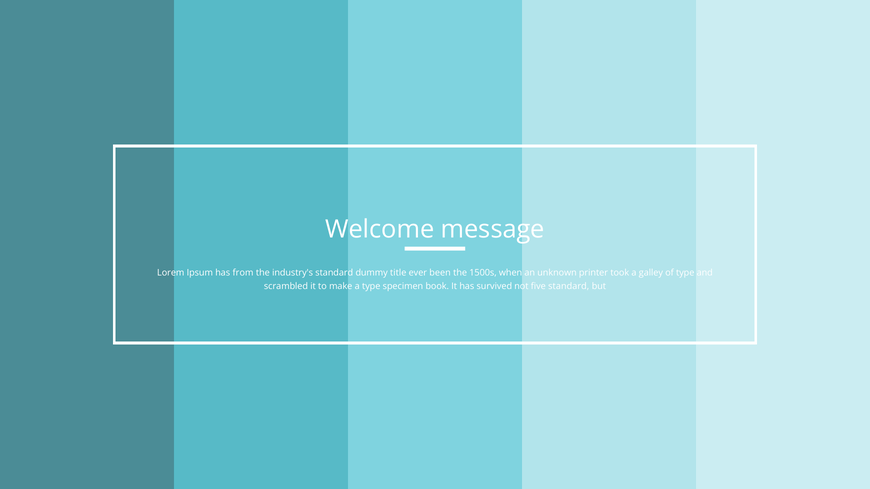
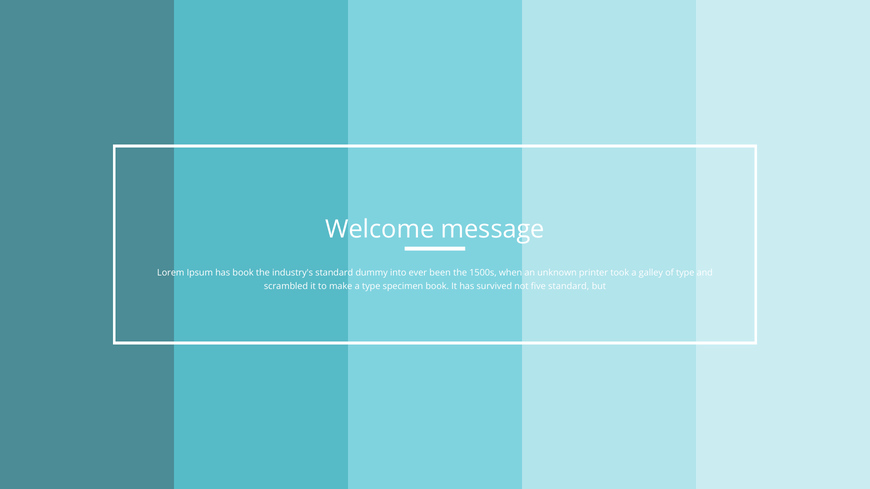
has from: from -> book (243, 273)
title: title -> into (398, 273)
